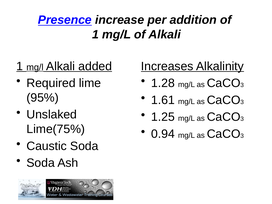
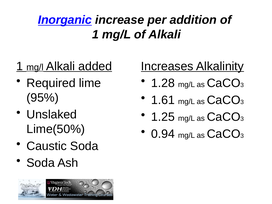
Presence: Presence -> Inorganic (65, 20)
Lime(75%: Lime(75% -> Lime(50% (56, 129)
